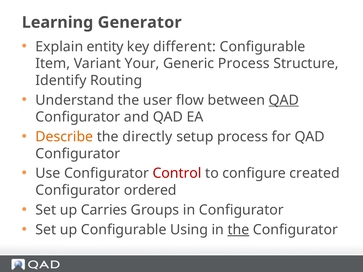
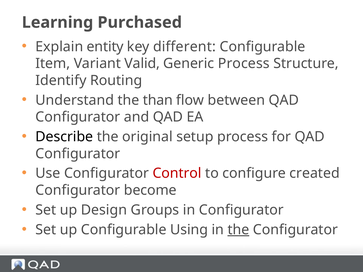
Generator: Generator -> Purchased (140, 22)
Your: Your -> Valid (142, 64)
user: user -> than (158, 100)
QAD underline: present -> none (284, 100)
Describe colour: orange -> black (64, 137)
directly: directly -> original (147, 137)
ordered: ordered -> become (150, 190)
Carries: Carries -> Design (104, 210)
